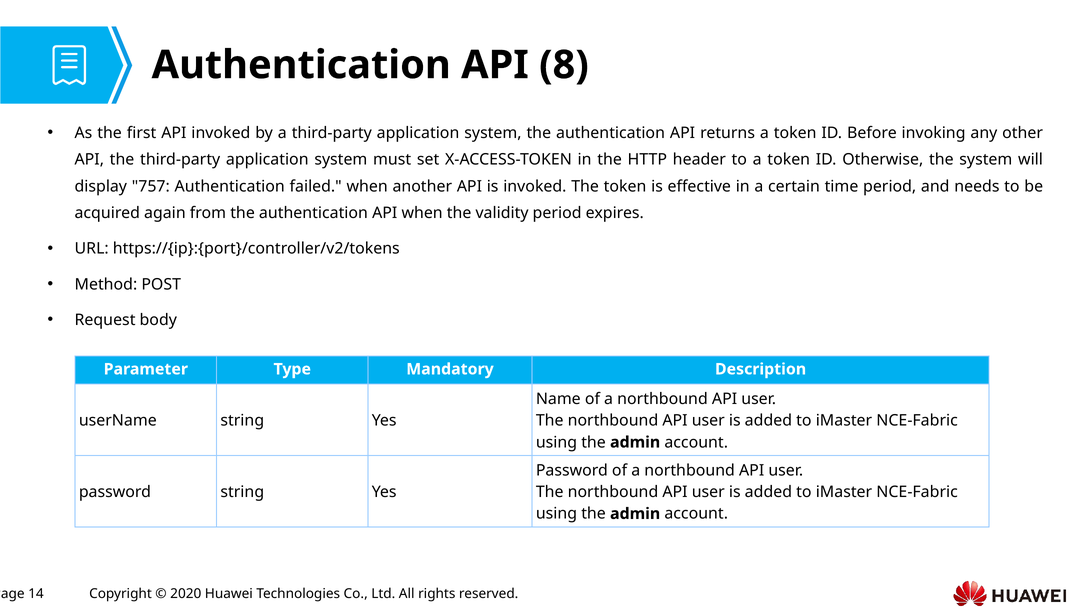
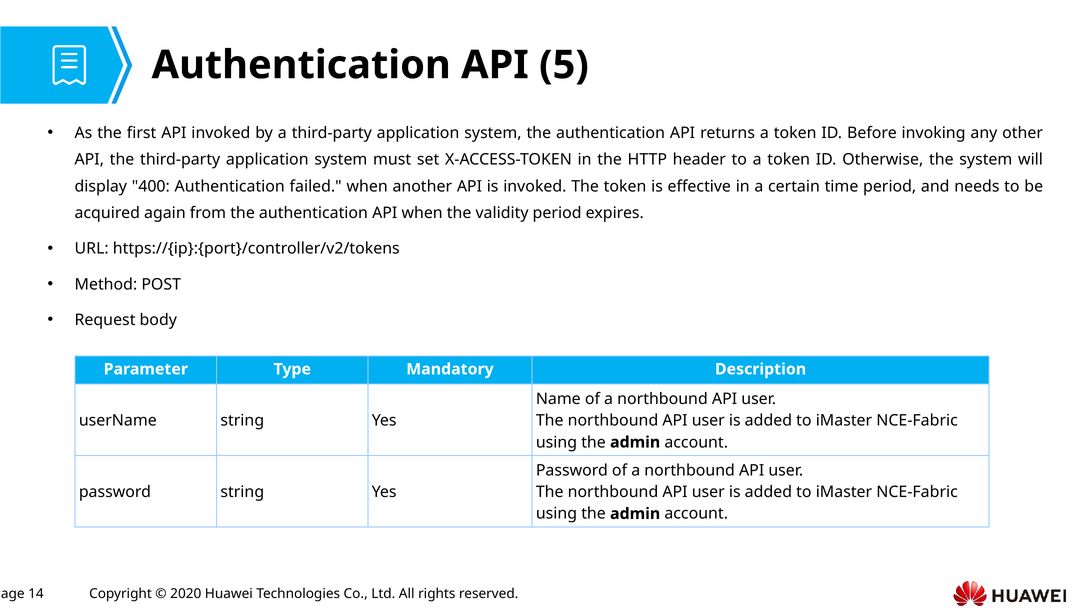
8: 8 -> 5 (564, 65)
757: 757 -> 400 (151, 186)
